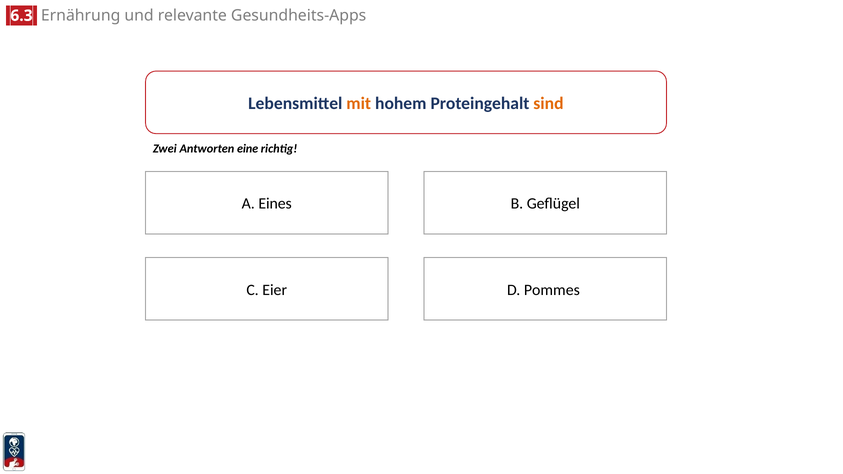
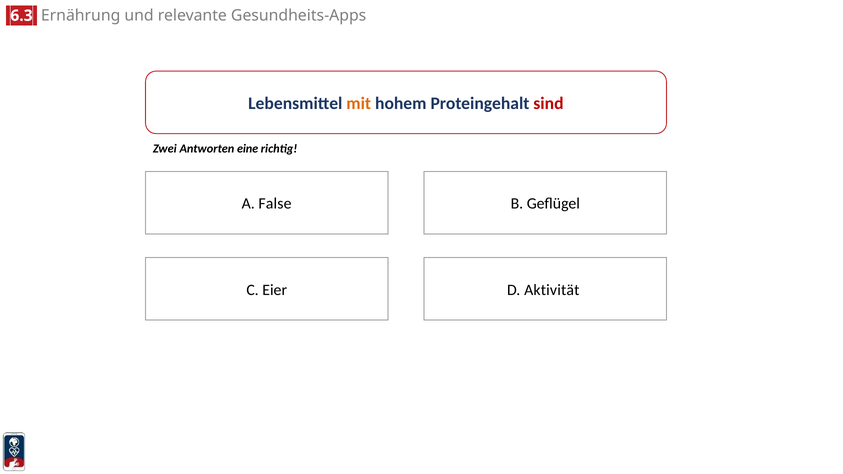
sind colour: orange -> red (548, 104)
Eines: Eines -> False (275, 204)
Pommes: Pommes -> Aktivität (552, 290)
